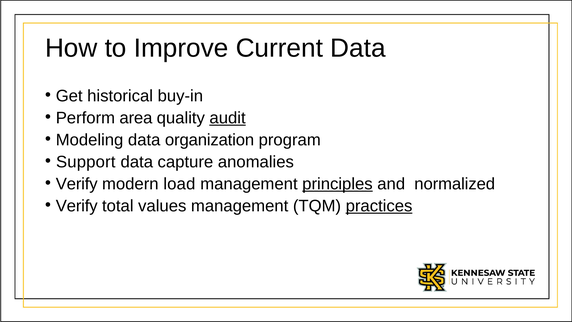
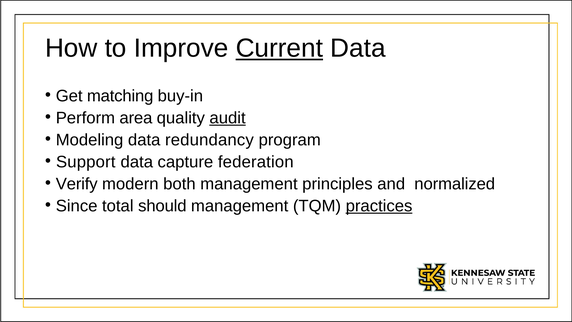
Current underline: none -> present (279, 48)
historical: historical -> matching (120, 96)
organization: organization -> redundancy (209, 140)
anomalies: anomalies -> federation (256, 162)
load: load -> both (179, 184)
principles underline: present -> none (337, 184)
Verify: Verify -> Since (77, 206)
values: values -> should (162, 206)
